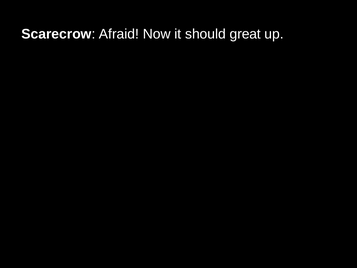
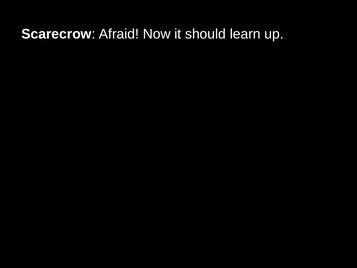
great: great -> learn (245, 34)
